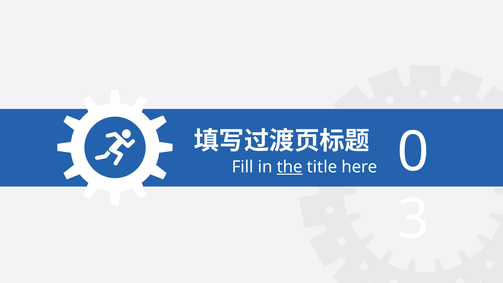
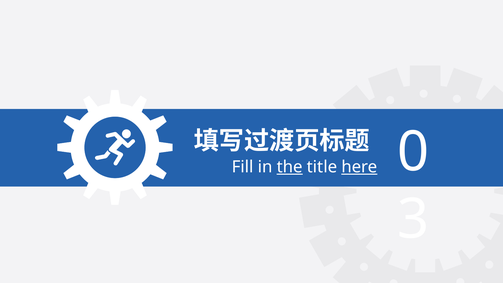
here underline: none -> present (359, 167)
